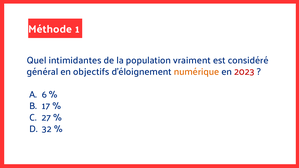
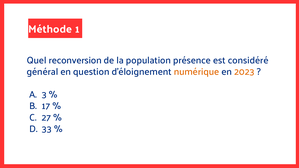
intimidantes: intimidantes -> reconversion (75, 60)
vraiment: vraiment -> présence (192, 60)
objectifs: objectifs -> question (91, 72)
2023 colour: red -> orange (244, 72)
6: 6 -> 3 (44, 95)
32: 32 -> 33 (47, 129)
